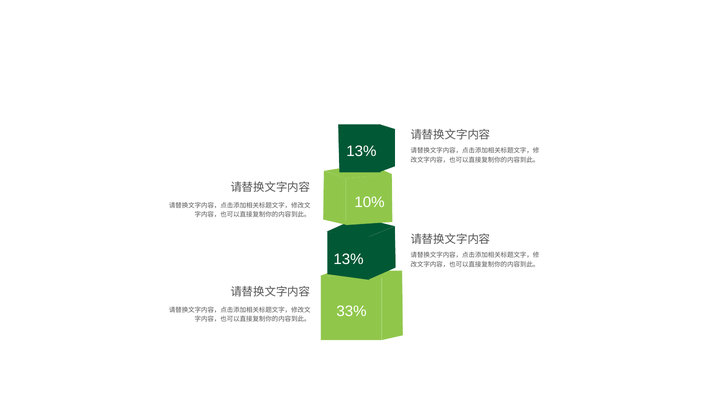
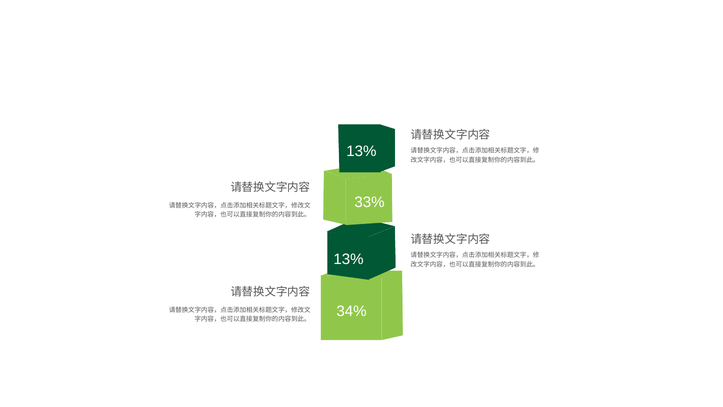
10%: 10% -> 33% (369, 202)
33%: 33% -> 34% (352, 311)
